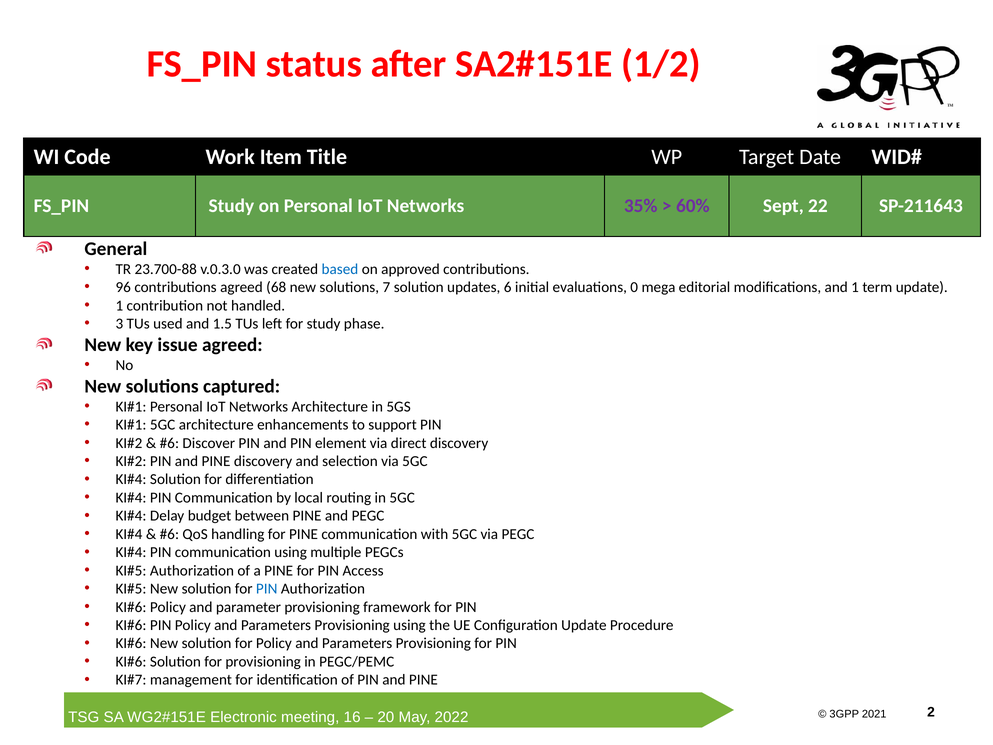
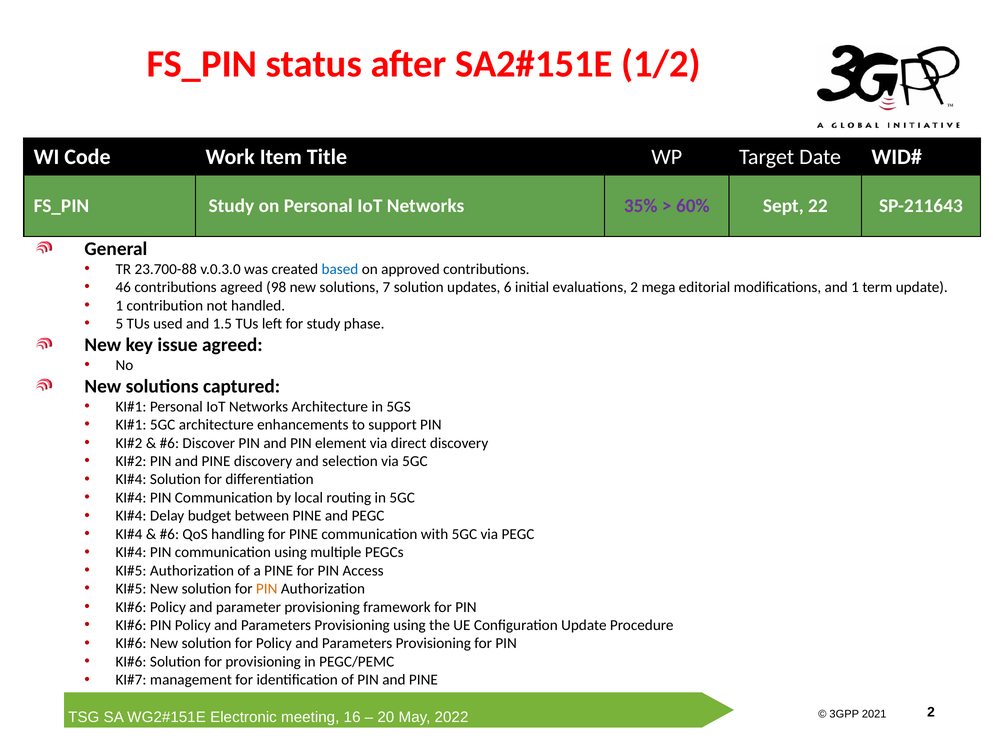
96: 96 -> 46 (123, 287)
68: 68 -> 98 (276, 287)
evaluations 0: 0 -> 2 (634, 287)
3: 3 -> 5 (119, 324)
PIN colour: blue -> orange (267, 589)
